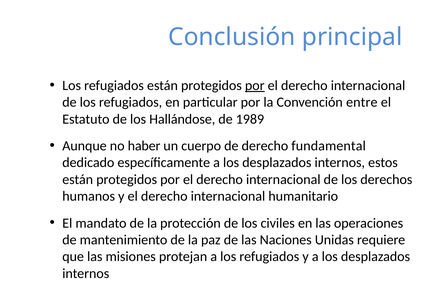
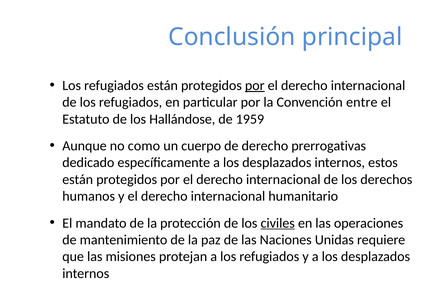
1989: 1989 -> 1959 (250, 119)
haber: haber -> como (144, 146)
fundamental: fundamental -> prerrogativas (329, 146)
civiles underline: none -> present (278, 223)
